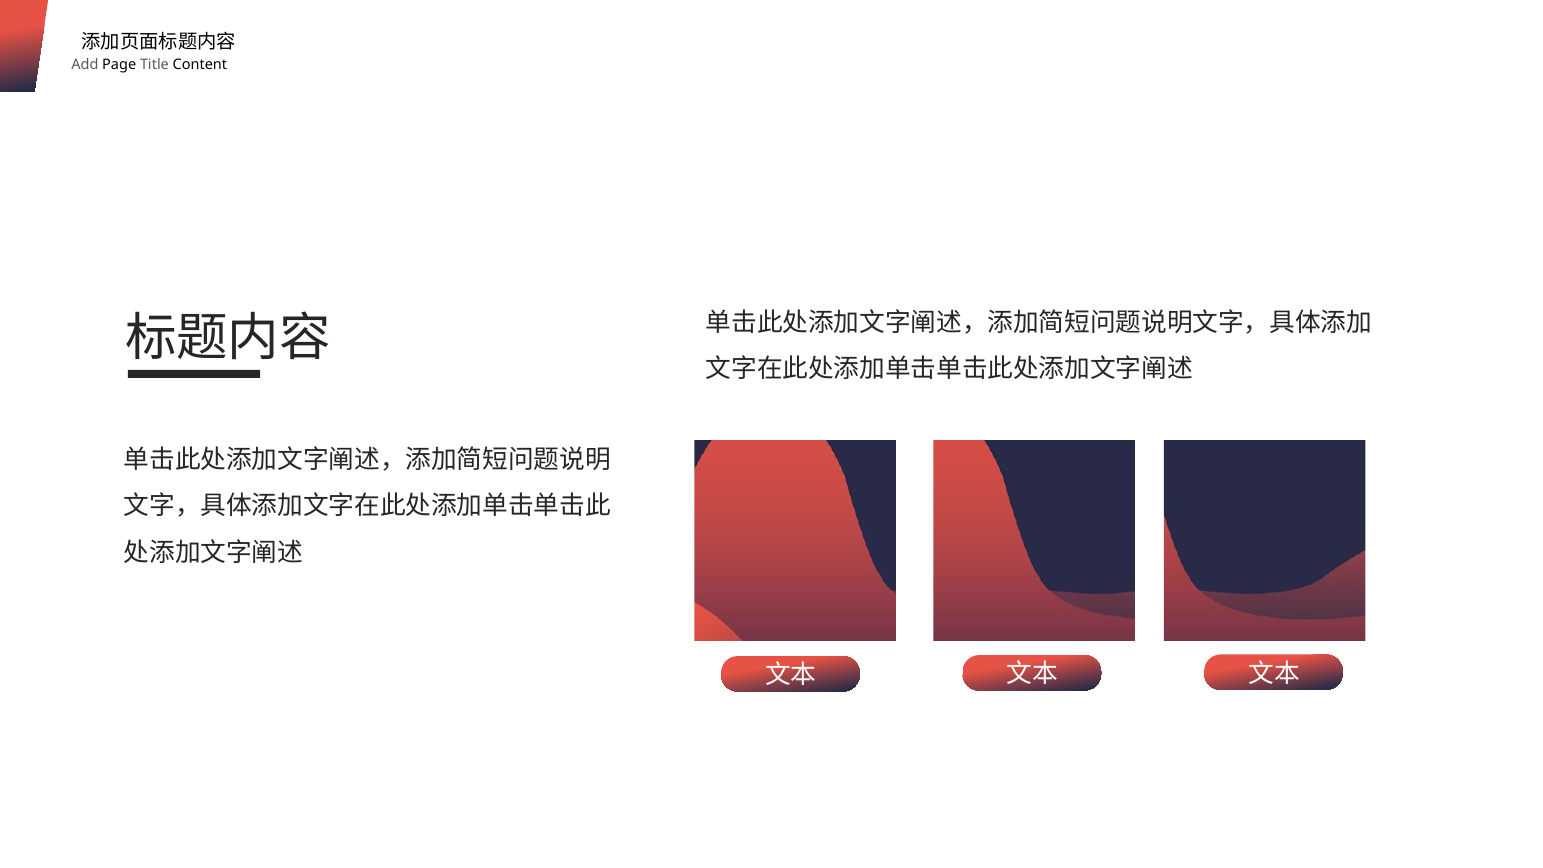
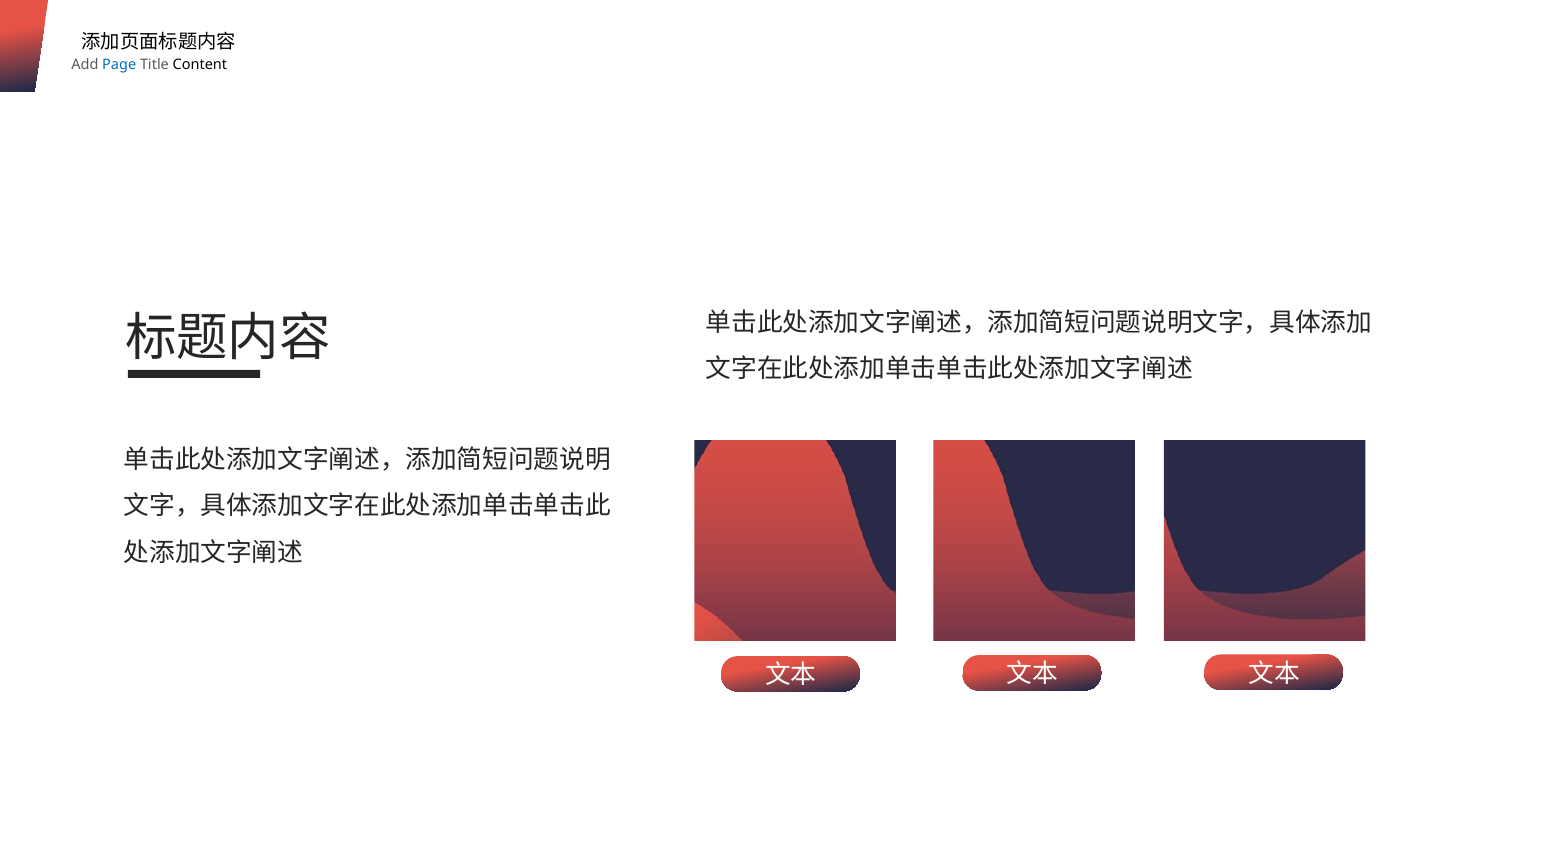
Page colour: black -> blue (119, 64)
